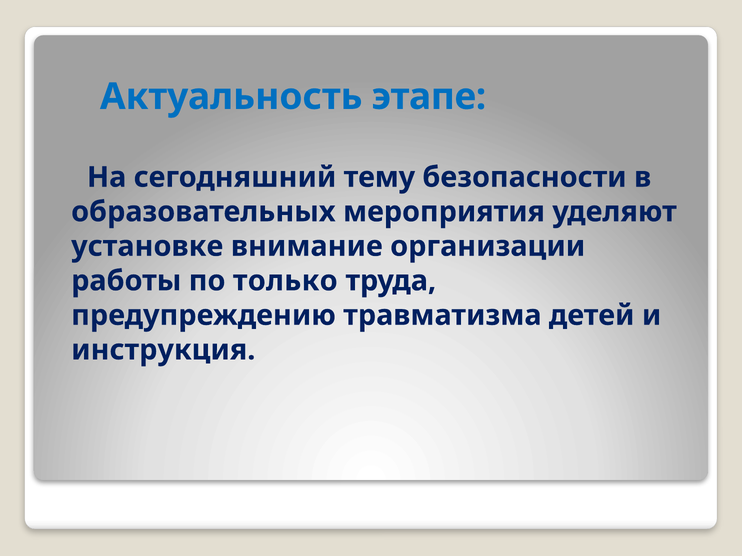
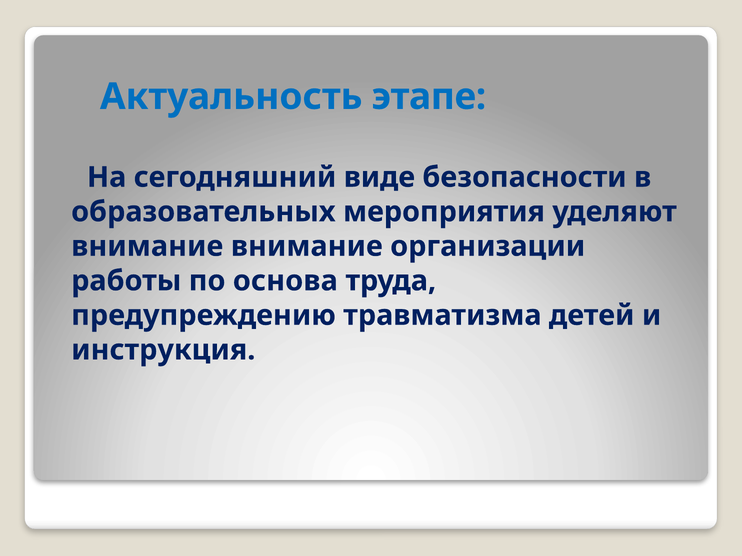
тему: тему -> виде (379, 177)
установке: установке -> внимание (147, 247)
только: только -> основа (285, 281)
